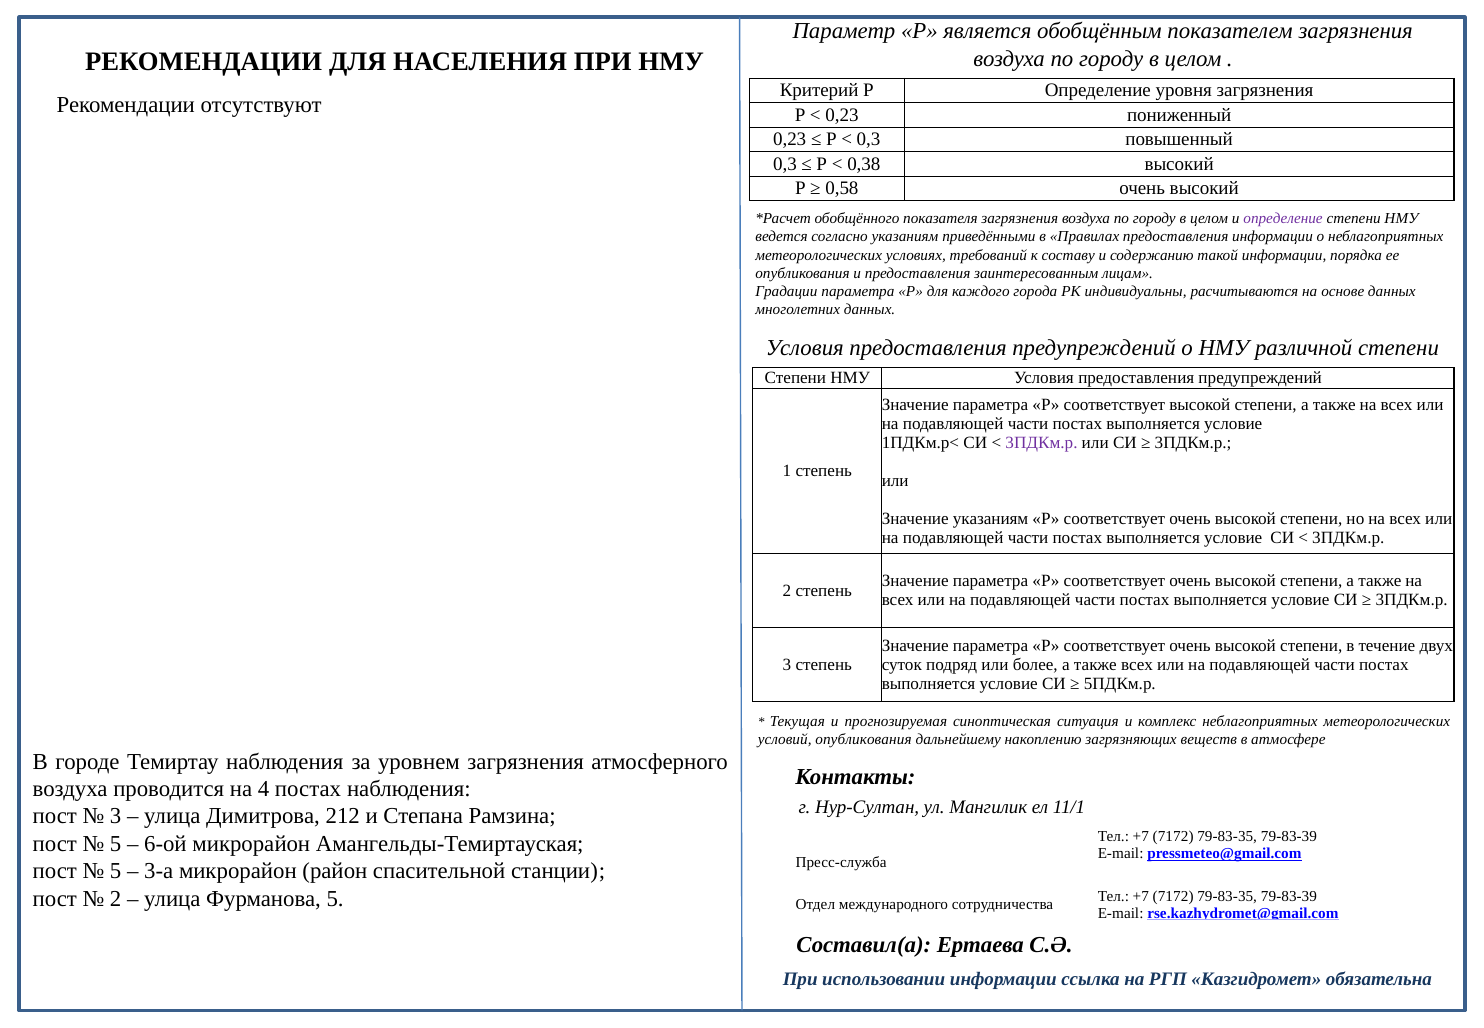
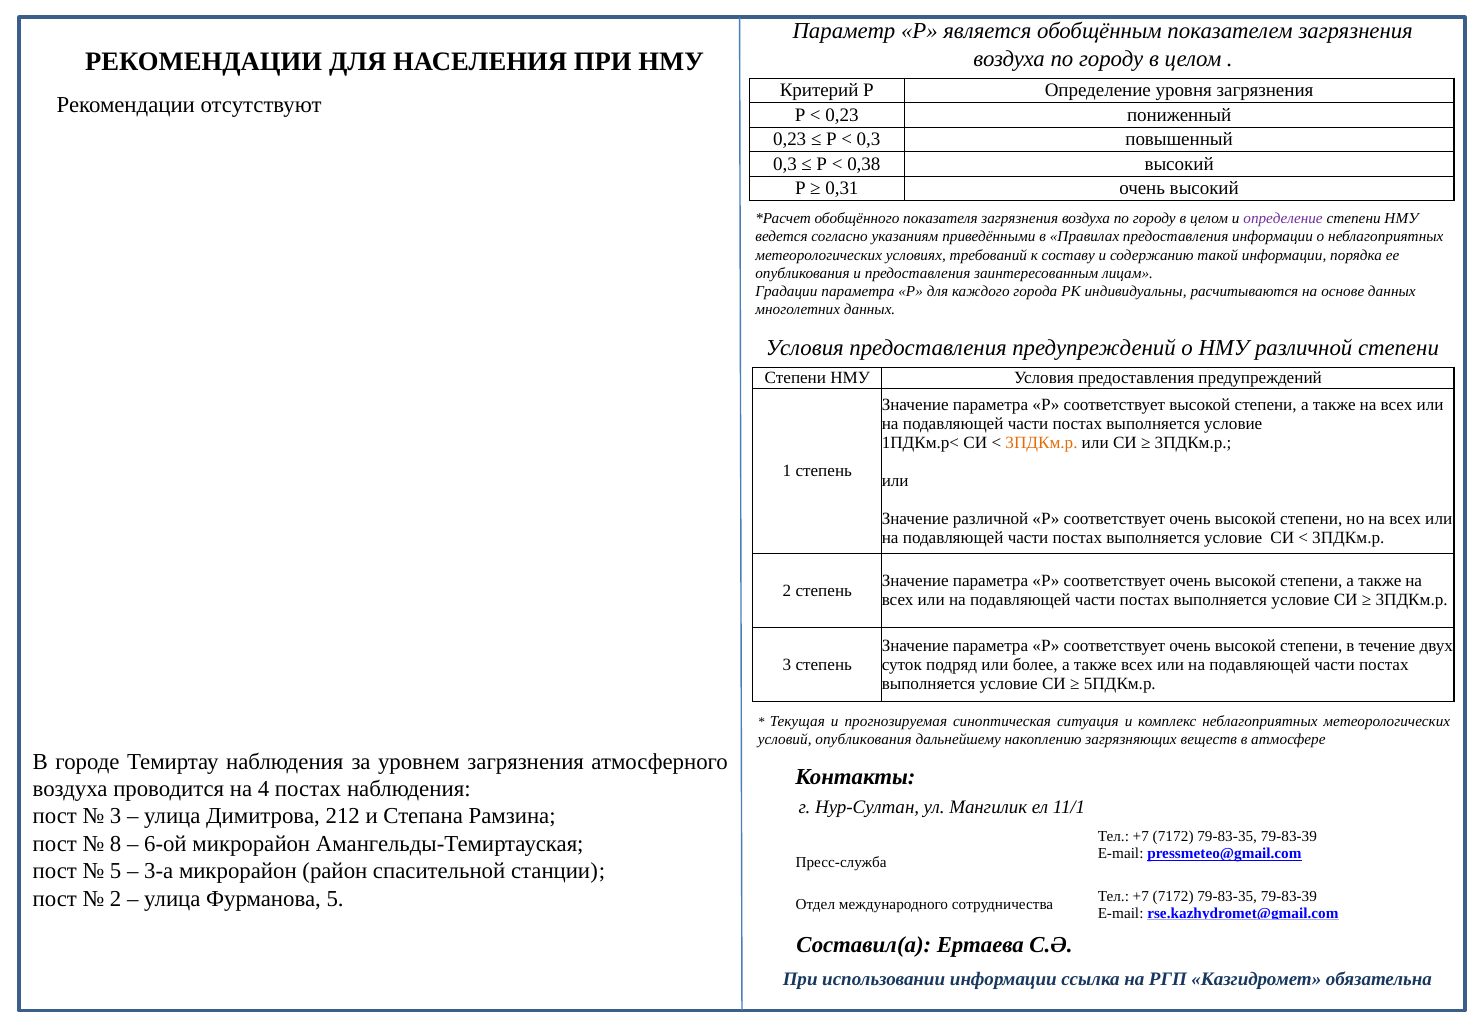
0,58: 0,58 -> 0,31 (842, 188)
3ПДКм.р colour: purple -> orange (1042, 442)
Значение указаниям: указаниям -> различной (991, 518)
5: 5 -> 8 (116, 843)
